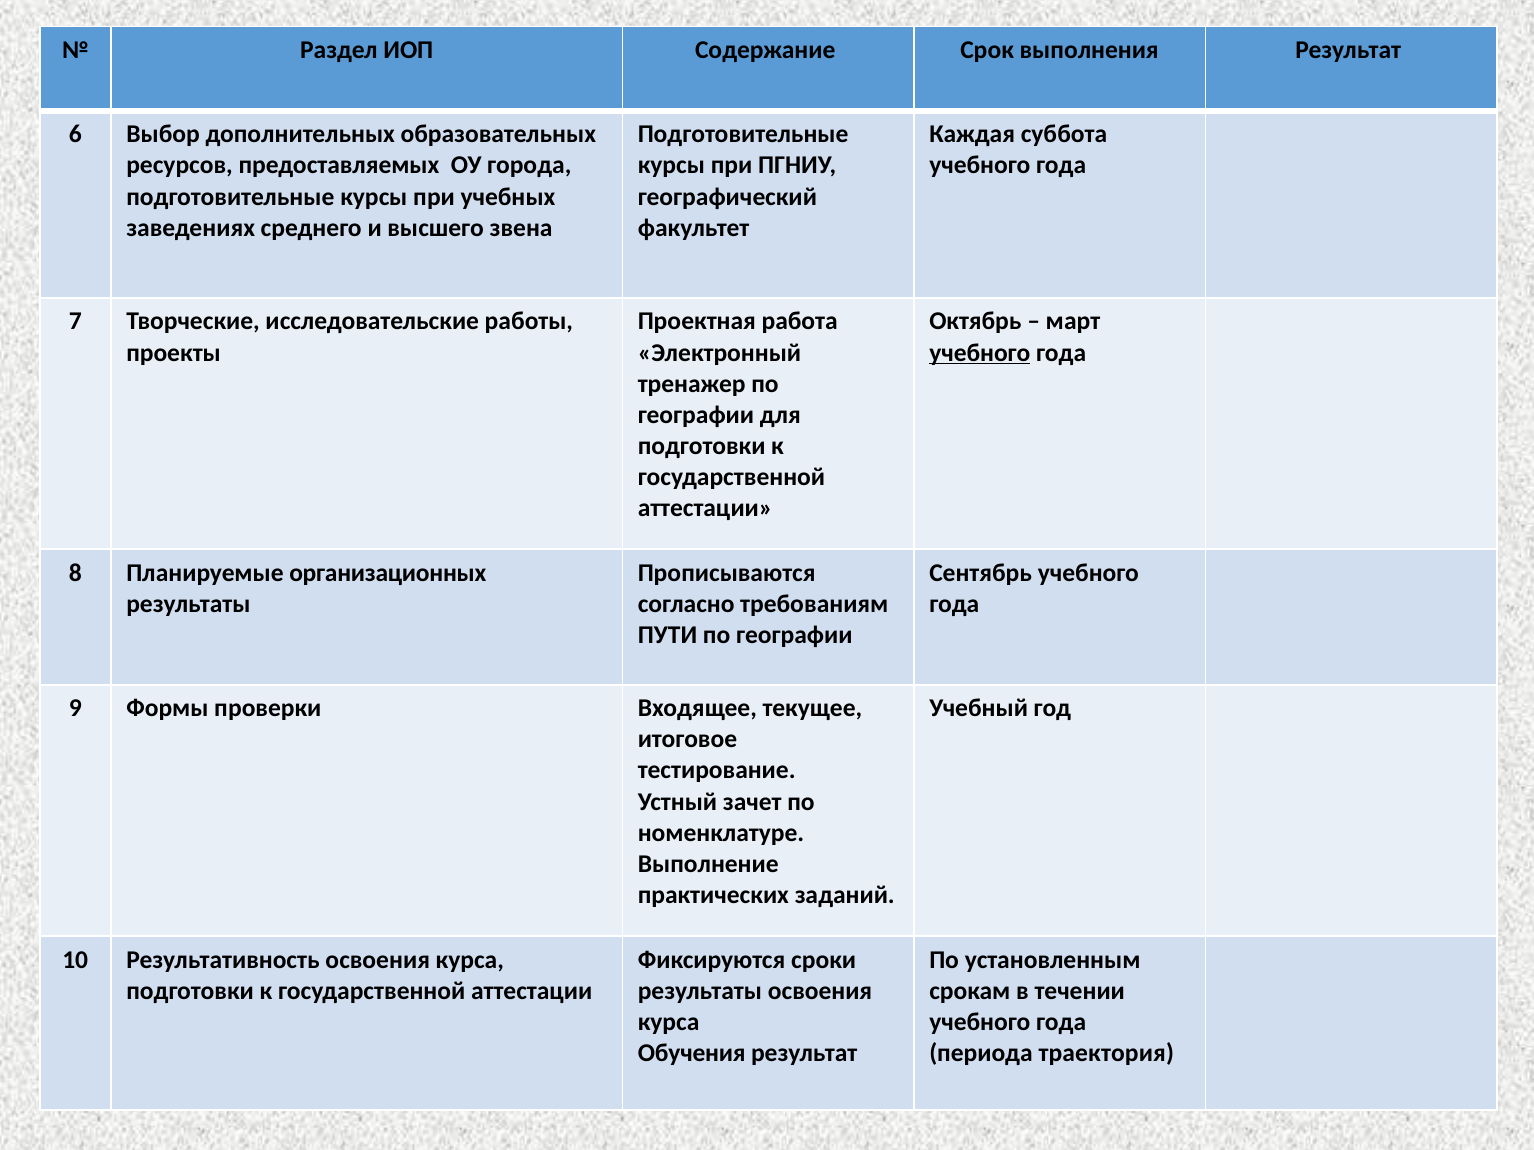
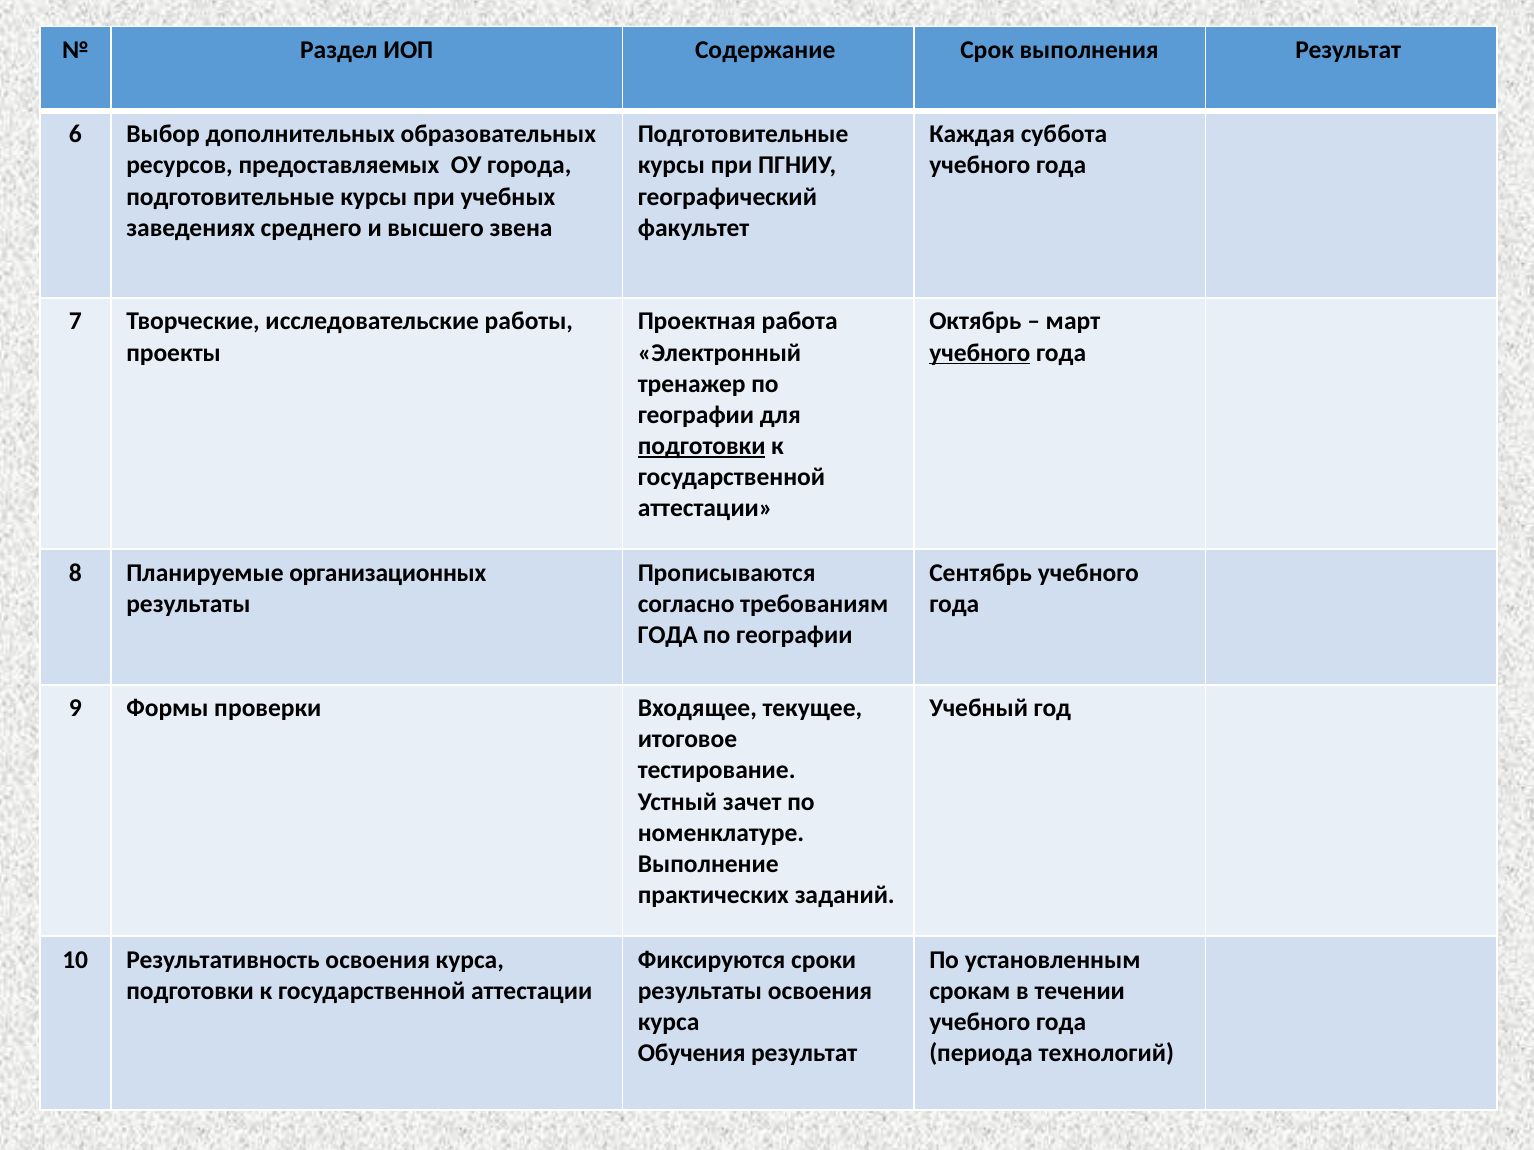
подготовки underline: none -> present (702, 446)
ПУТИ: ПУТИ -> ГОДА (668, 635)
траектория: траектория -> технологий (1106, 1054)
